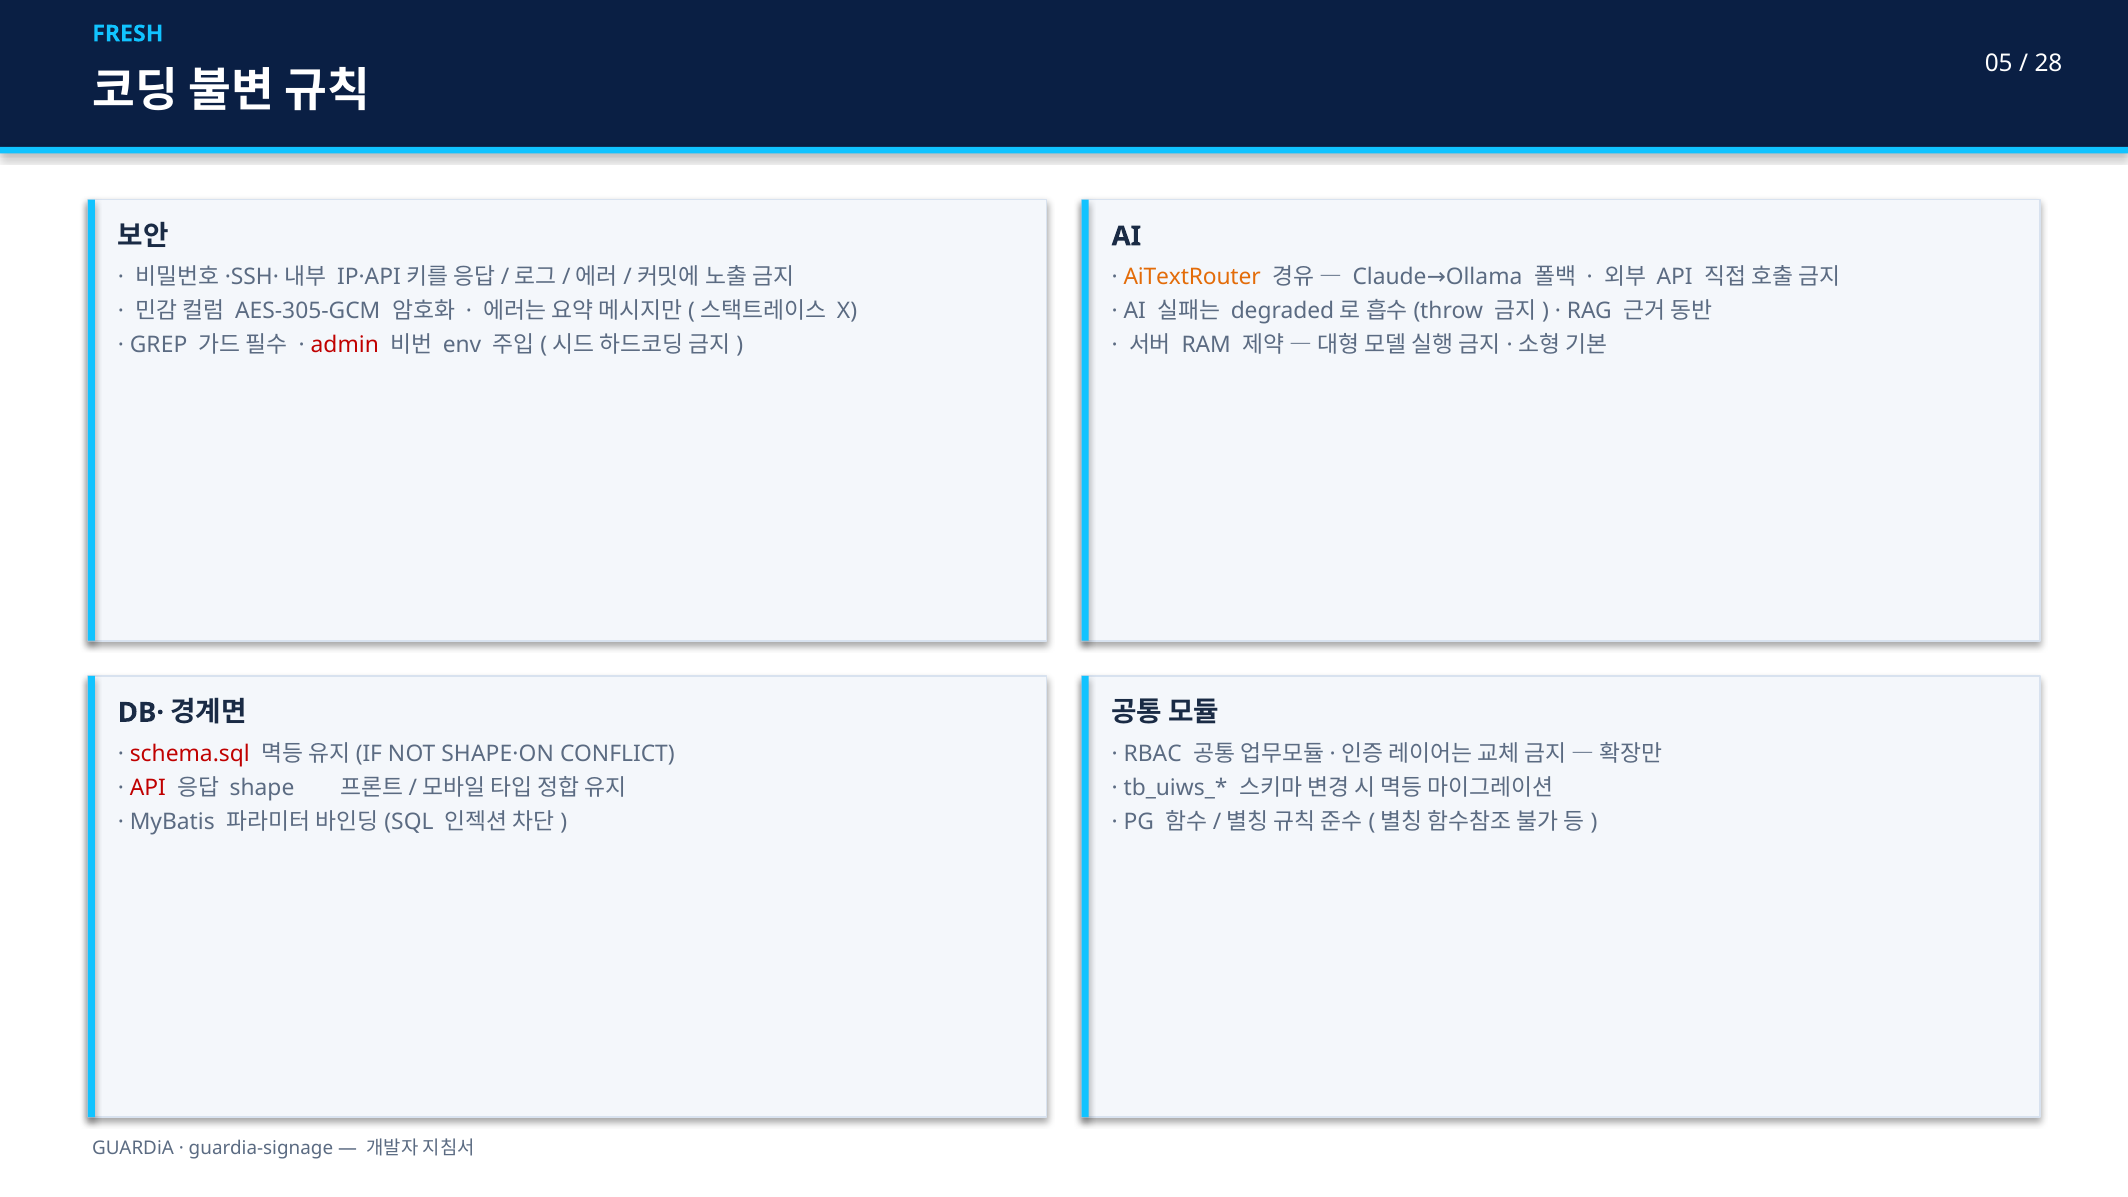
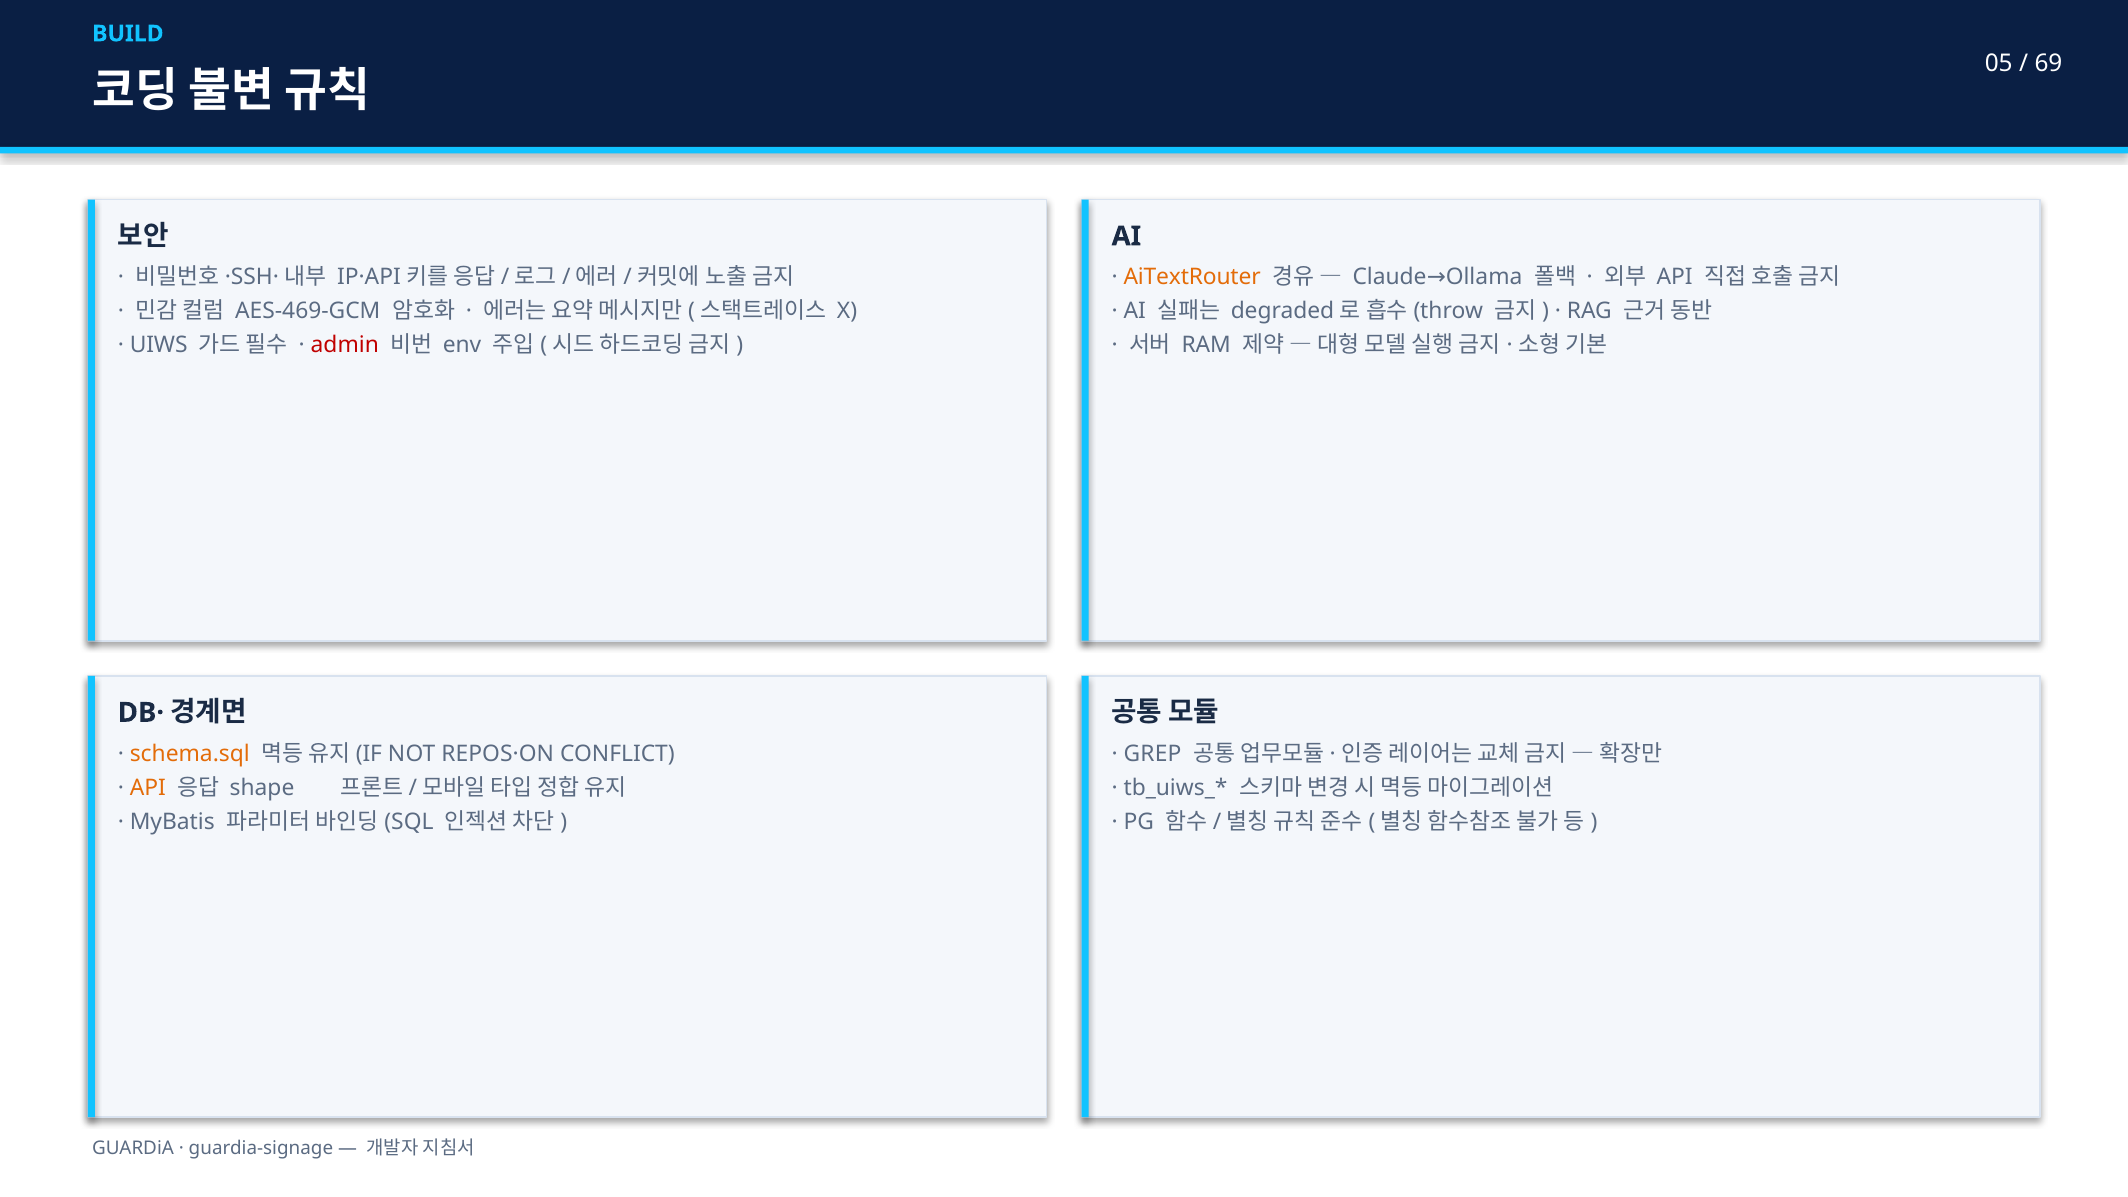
FRESH: FRESH -> BUILD (128, 34)
28: 28 -> 69 (2048, 63)
AES-305-GCM: AES-305-GCM -> AES-469-GCM (308, 311)
GREP: GREP -> UIWS (159, 345)
schema.sql colour: red -> orange (190, 754)
SHAPE·ON: SHAPE·ON -> REPOS·ON (498, 754)
RBAC: RBAC -> GREP (1153, 754)
API colour: red -> orange (148, 788)
